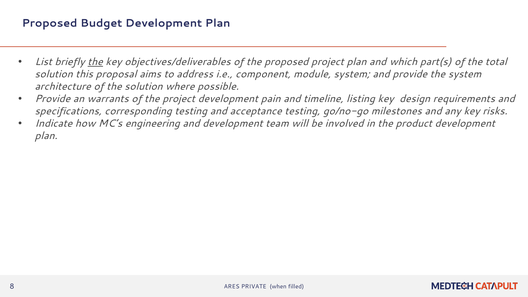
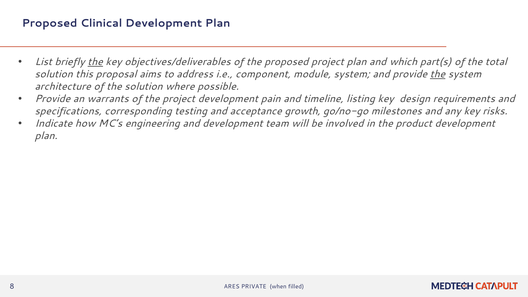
Budget: Budget -> Clinical (101, 23)
the underline: none -> present (438, 74)
acceptance testing: testing -> growth (303, 111)
